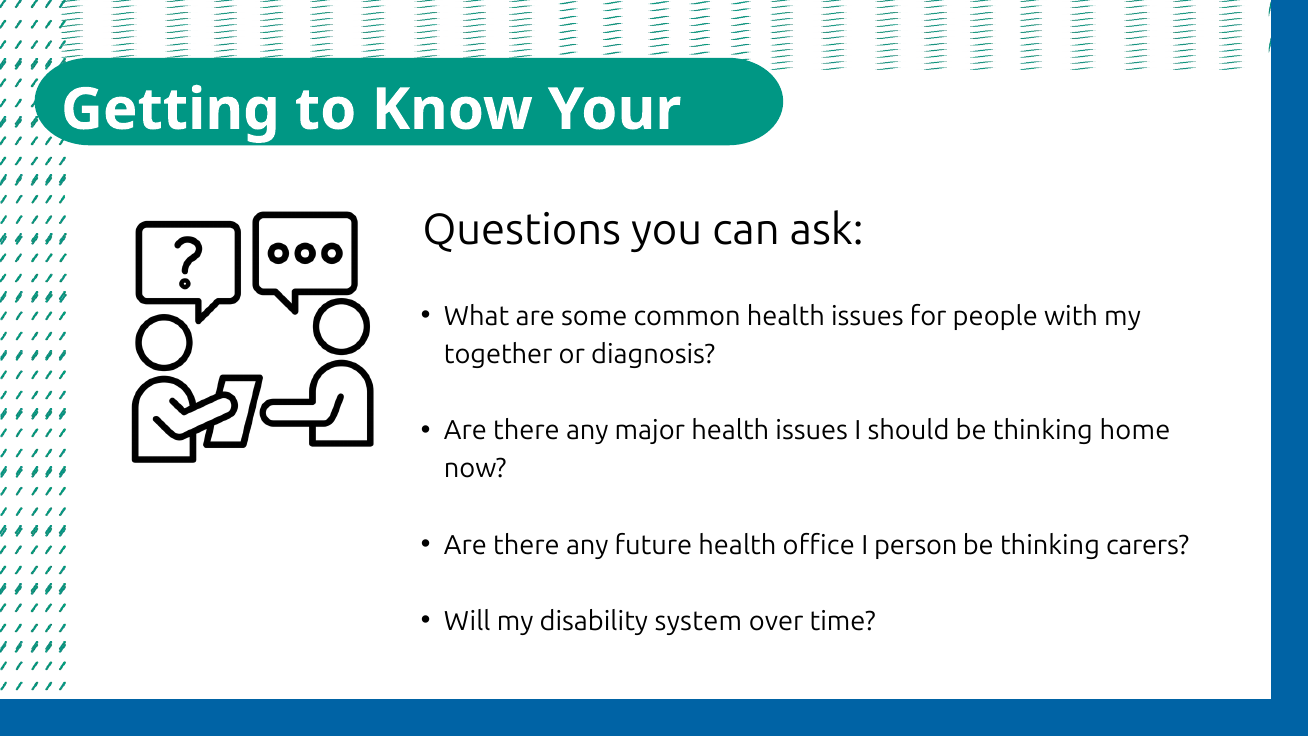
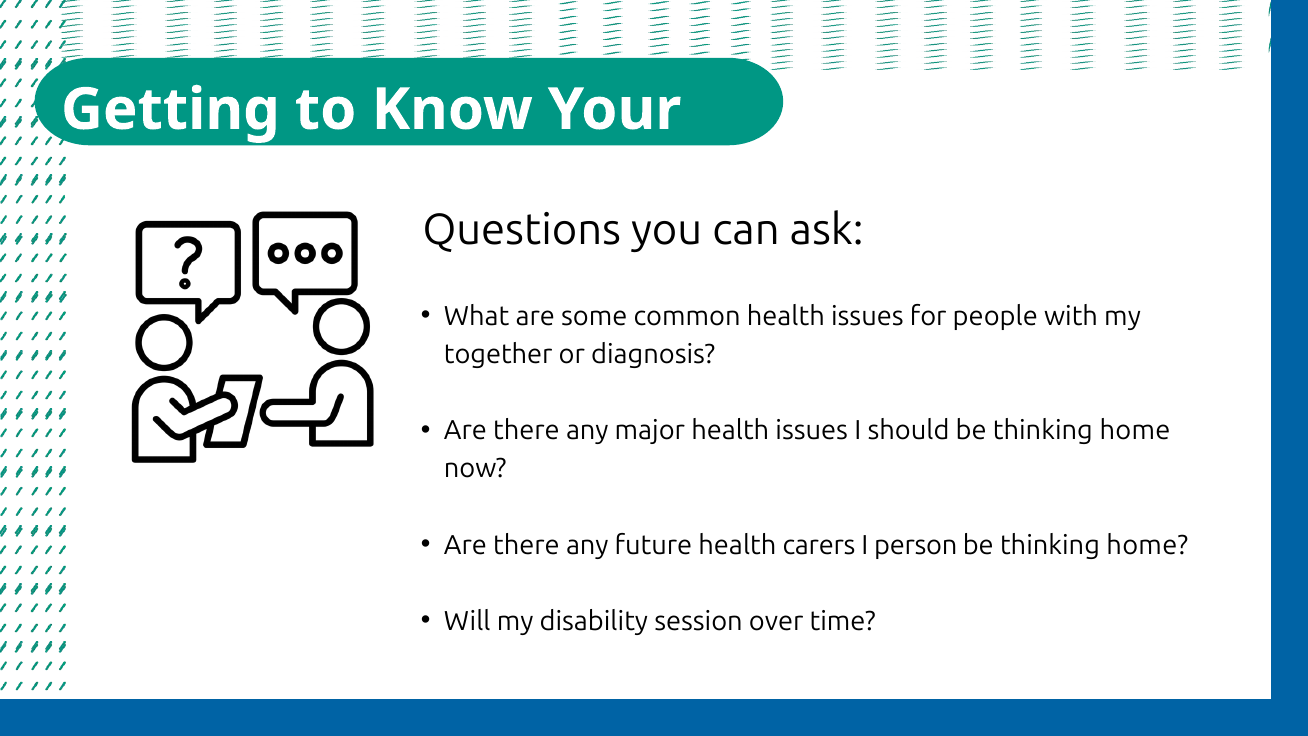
office: office -> carers (819, 545)
carers: carers -> home (1147, 545)
system: system -> session (699, 621)
